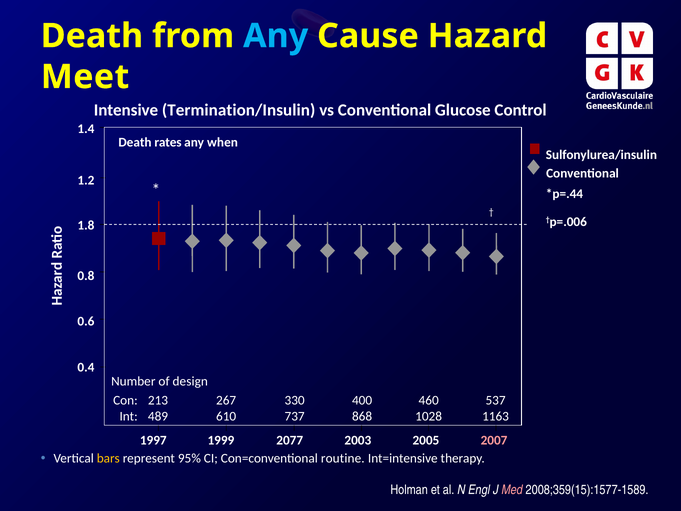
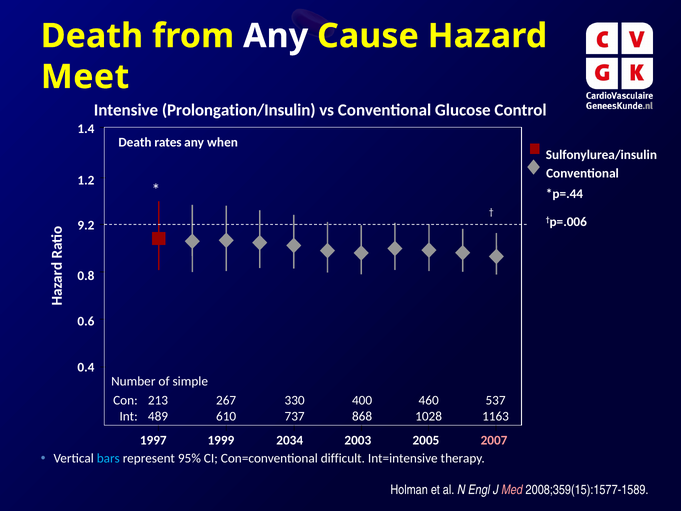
Any colour: light blue -> white (276, 36)
Termination/Insulin: Termination/Insulin -> Prolongation/Insulin (239, 110)
1.8: 1.8 -> 9.2 (86, 226)
design: design -> simple (190, 381)
2077: 2077 -> 2034 (290, 440)
bars colour: yellow -> light blue (108, 458)
routine: routine -> difficult (343, 458)
